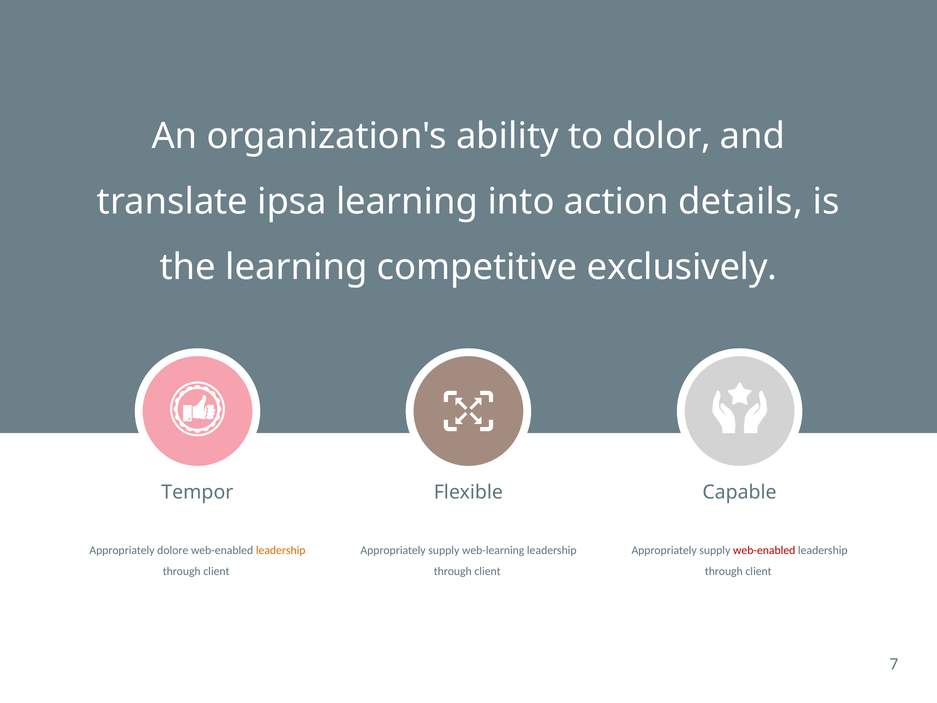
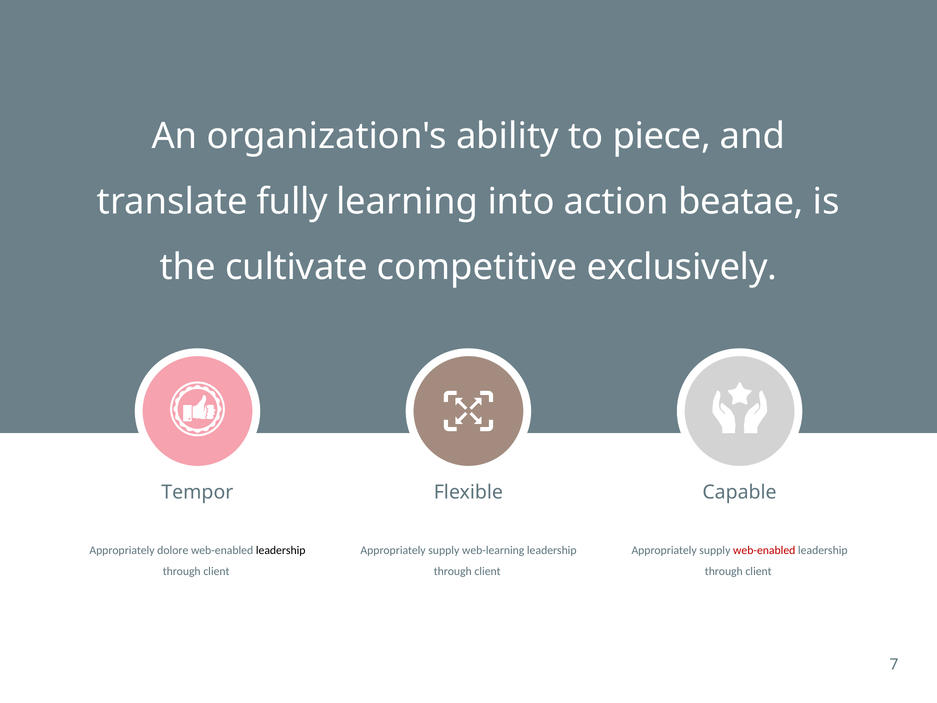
dolor: dolor -> piece (662, 136)
ipsa: ipsa -> fully (292, 202)
details: details -> beatae (741, 202)
the learning: learning -> cultivate (296, 267)
leadership colour: orange -> black (281, 550)
